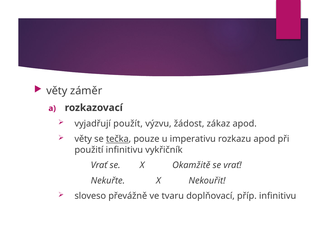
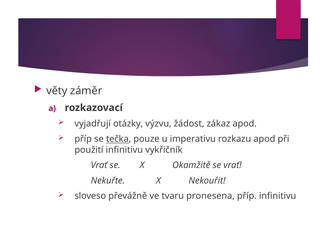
použít: použít -> otázky (128, 124)
věty: věty -> příp (83, 139)
doplňovací: doplňovací -> pronesena (210, 196)
